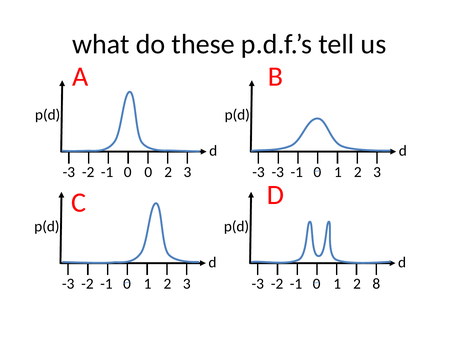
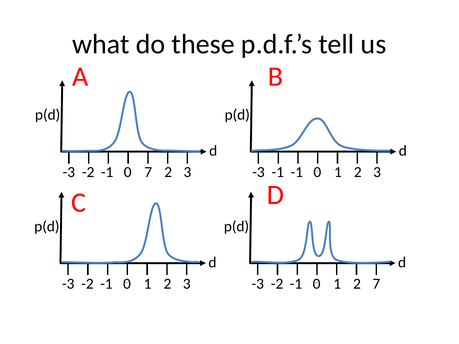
0 0: 0 -> 7 (148, 172)
-3 -3: -3 -> -1 (278, 172)
2 8: 8 -> 7 (376, 284)
